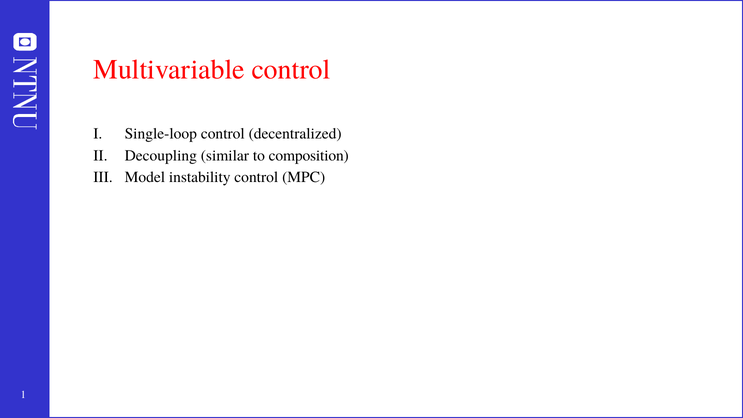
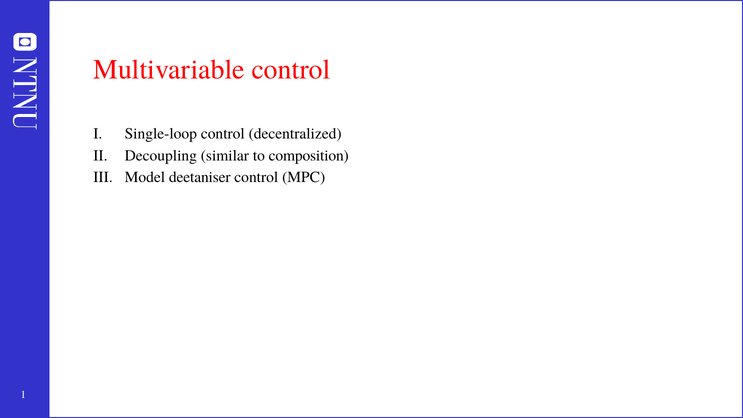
instability: instability -> deetaniser (200, 177)
